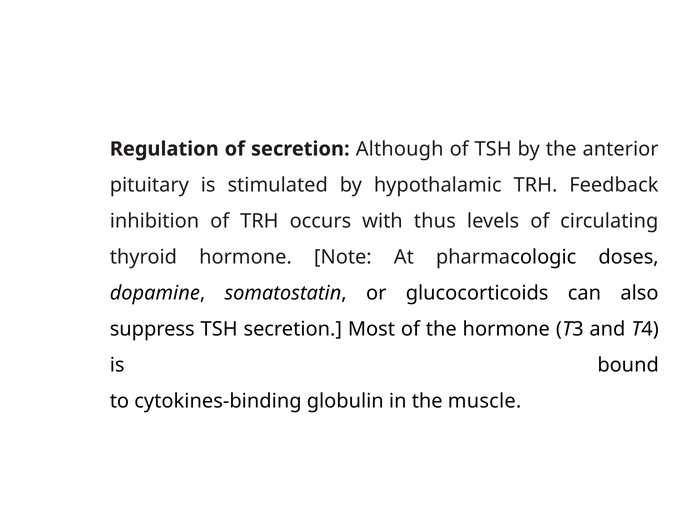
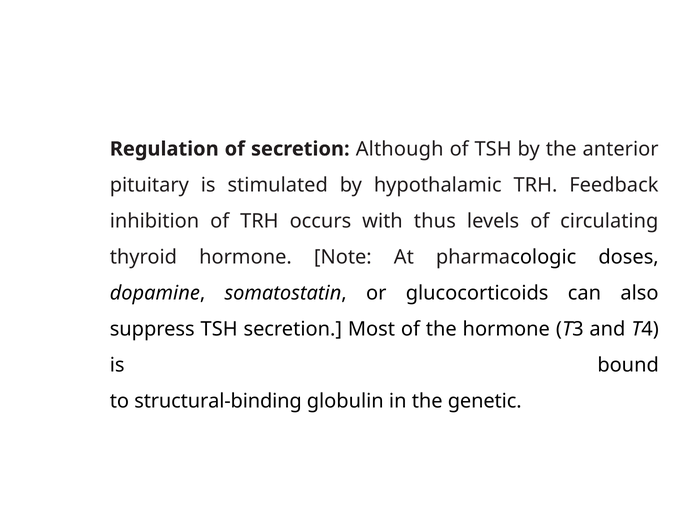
cytokines-binding: cytokines-binding -> structural-binding (218, 401)
muscle: muscle -> genetic (485, 401)
